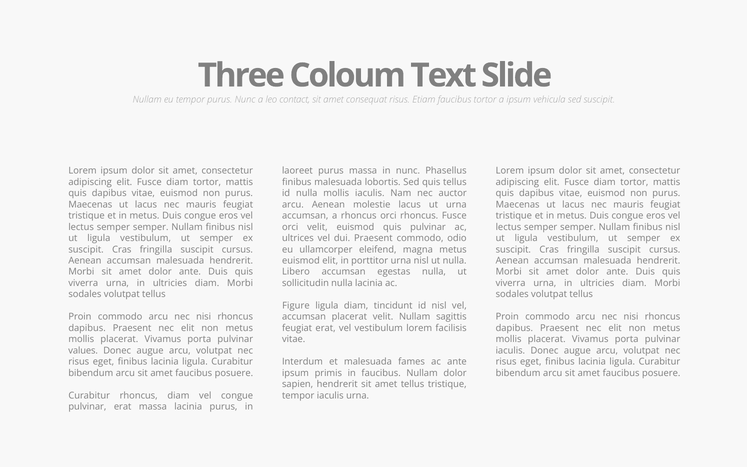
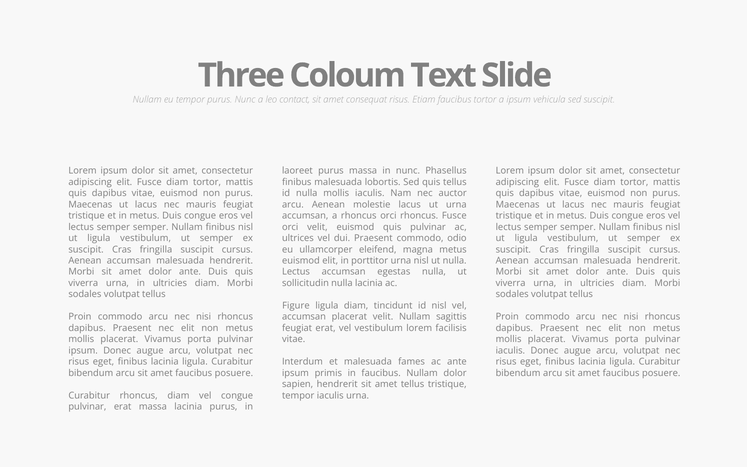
Libero: Libero -> Lectus (296, 272)
values: values -> ipsum (83, 350)
